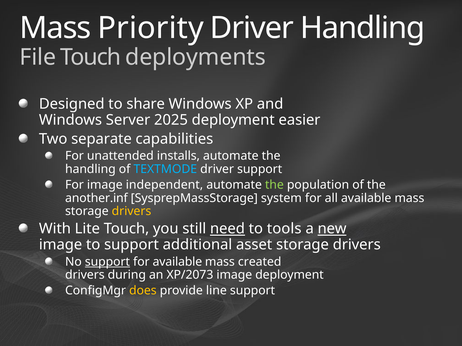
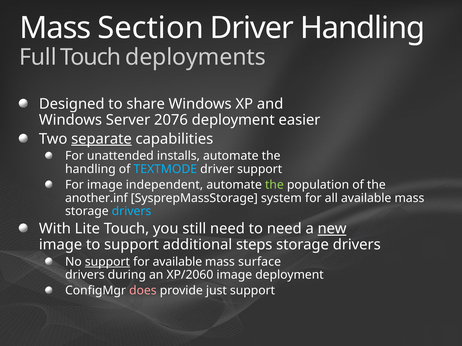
Priority: Priority -> Section (151, 28)
File: File -> Full (38, 57)
2025: 2025 -> 2076 (171, 120)
separate underline: none -> present (101, 139)
drivers colour: yellow -> light blue (132, 211)
need underline: present -> none (227, 229)
to tools: tools -> need (284, 229)
asset: asset -> steps (254, 245)
created: created -> surface (260, 262)
XP/2073: XP/2073 -> XP/2060 (190, 275)
does colour: yellow -> pink (143, 291)
line: line -> just (216, 291)
